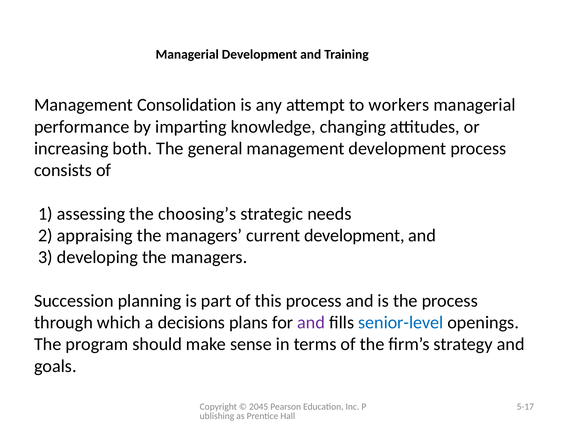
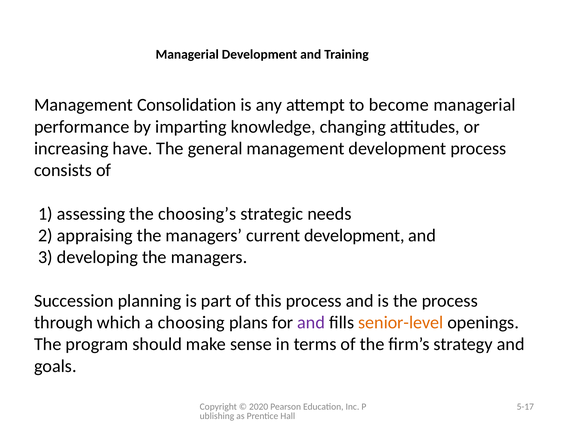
workers: workers -> become (399, 105)
both: both -> have (132, 148)
decisions: decisions -> choosing (191, 323)
senior-level colour: blue -> orange (401, 323)
2045: 2045 -> 2020 (259, 407)
